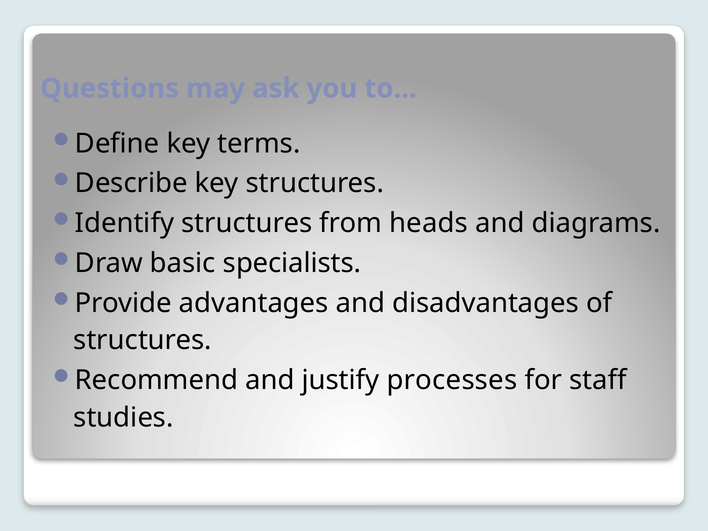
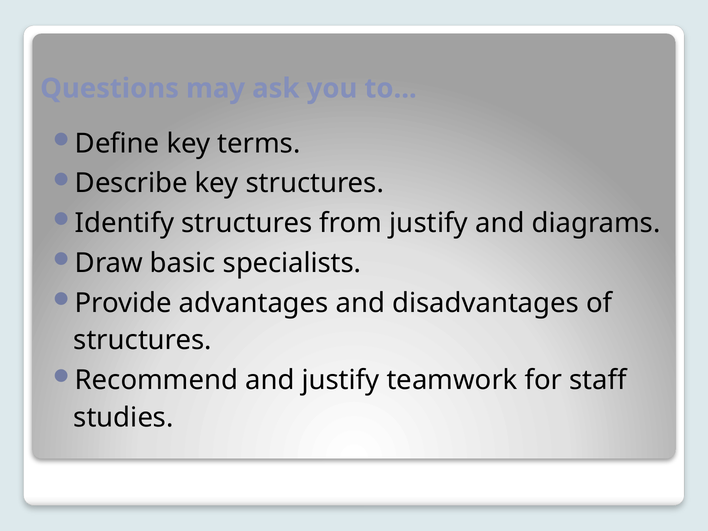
from heads: heads -> justify (429, 223)
processes: processes -> teamwork (452, 380)
